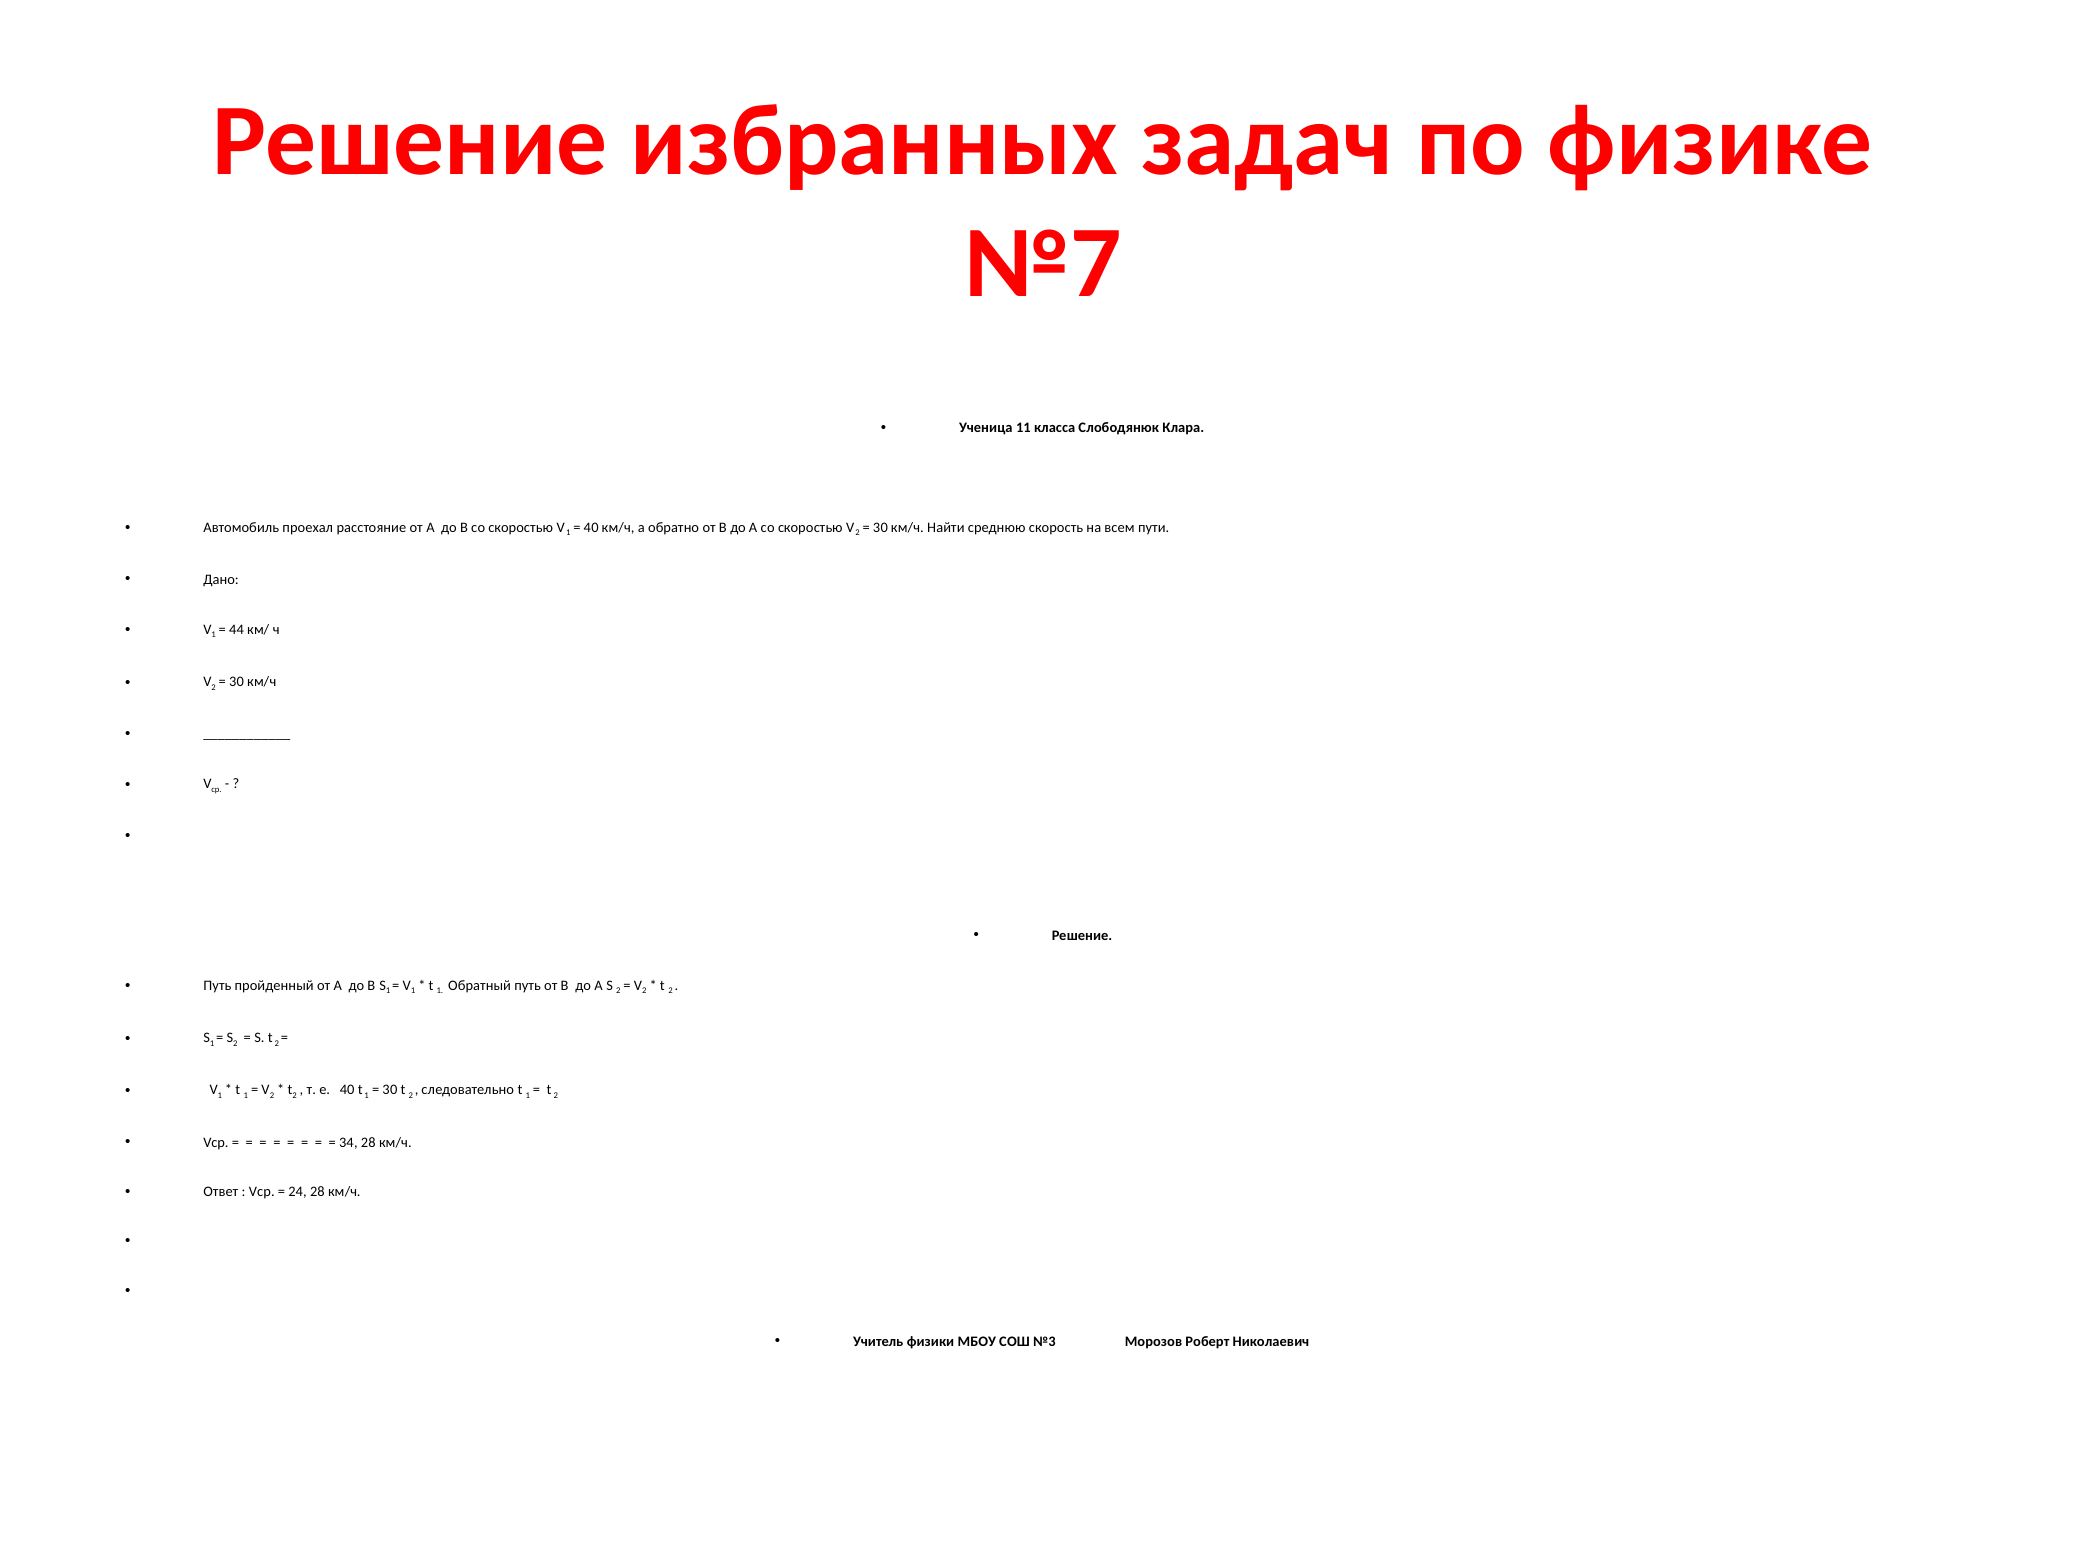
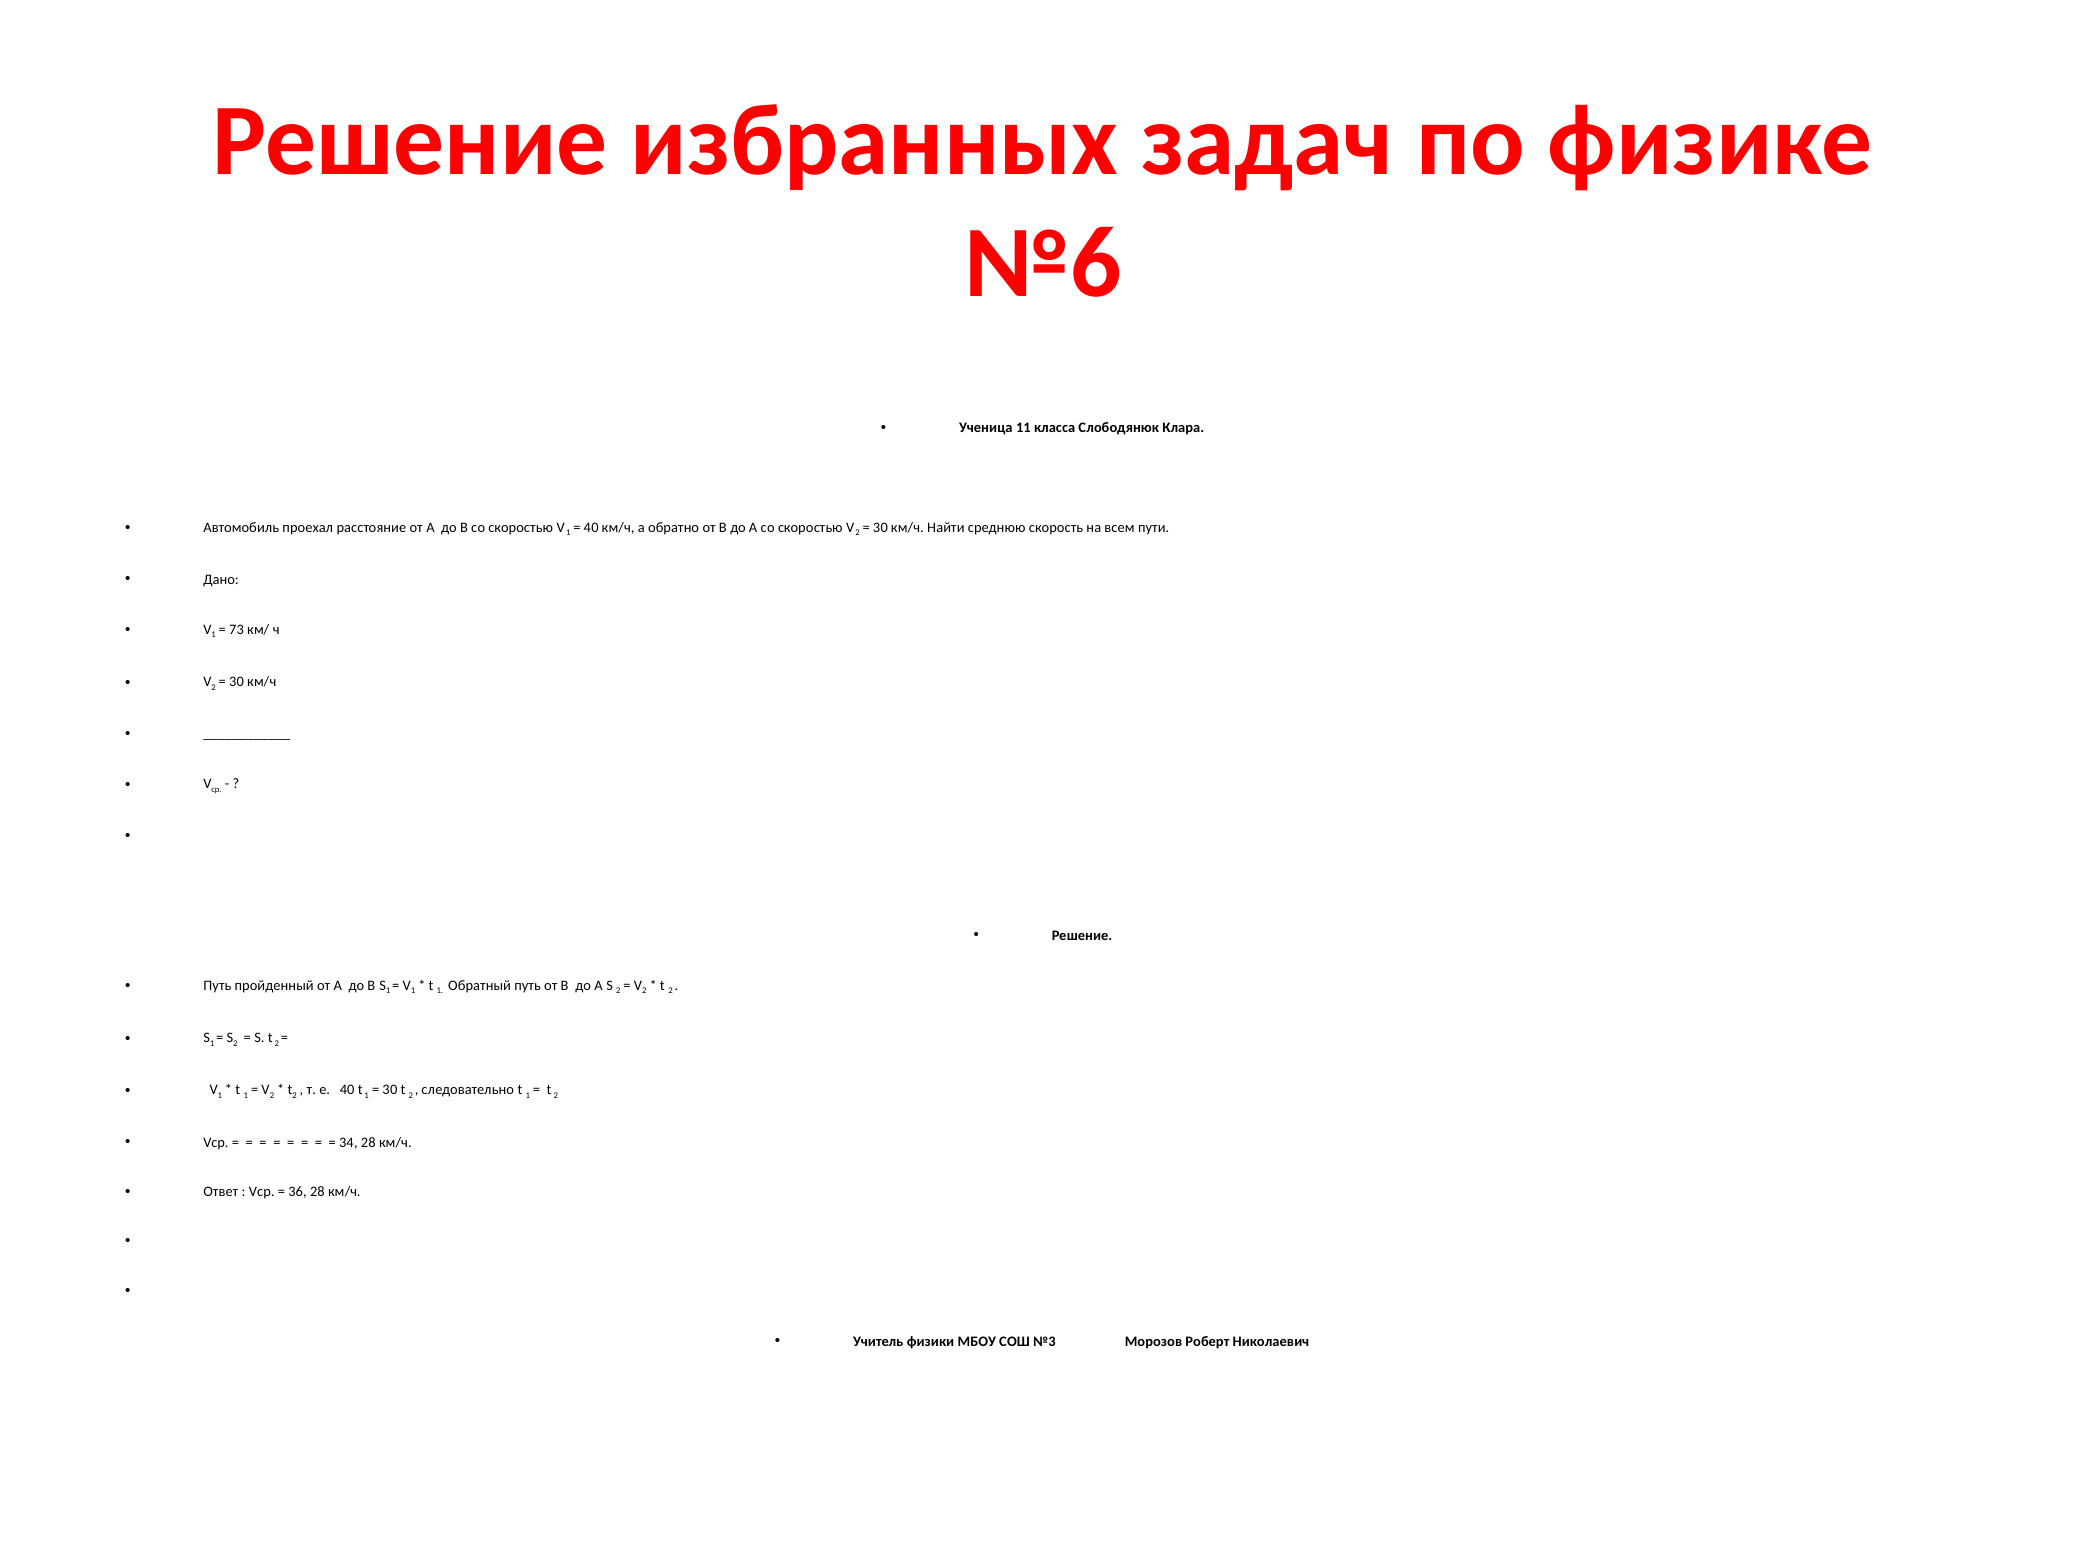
№7: №7 -> №6 (1043, 263)
44: 44 -> 73 (236, 630)
24: 24 -> 36 (297, 1192)
